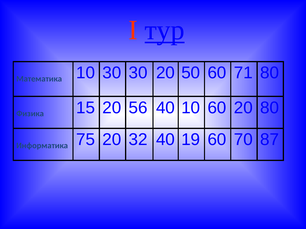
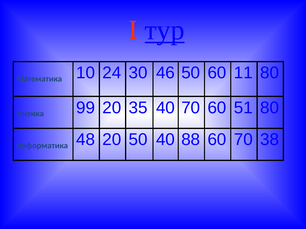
10 30: 30 -> 24 (112, 73)
30 20: 20 -> 46 (165, 73)
71: 71 -> 11 (243, 73)
15: 15 -> 99 (86, 108)
56: 56 -> 35 (138, 108)
40 10: 10 -> 70 (191, 108)
60 20: 20 -> 51 (243, 108)
75: 75 -> 48 (86, 140)
20 32: 32 -> 50 (138, 140)
19: 19 -> 88 (191, 140)
87: 87 -> 38 (270, 140)
